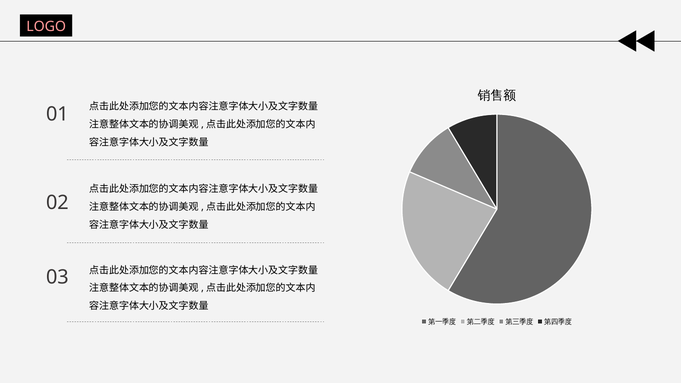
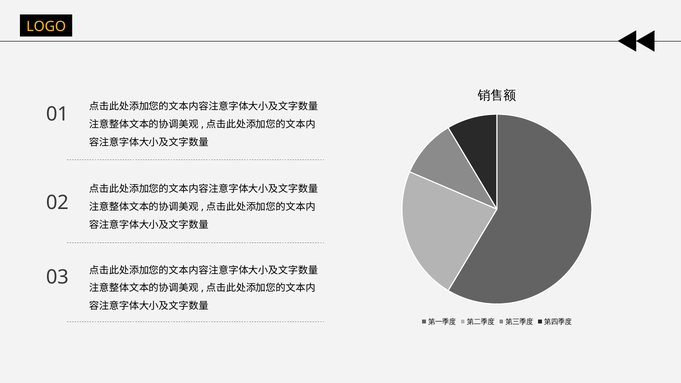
LOGO colour: pink -> yellow (46, 26)
